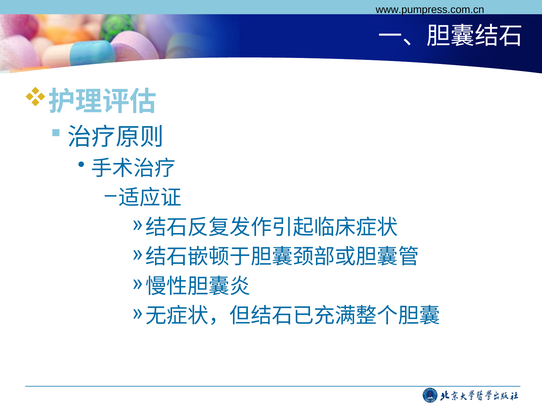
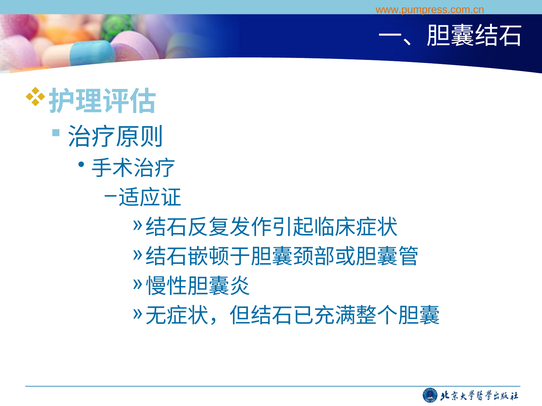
www.pumpress.com.cn colour: black -> orange (430, 10)
